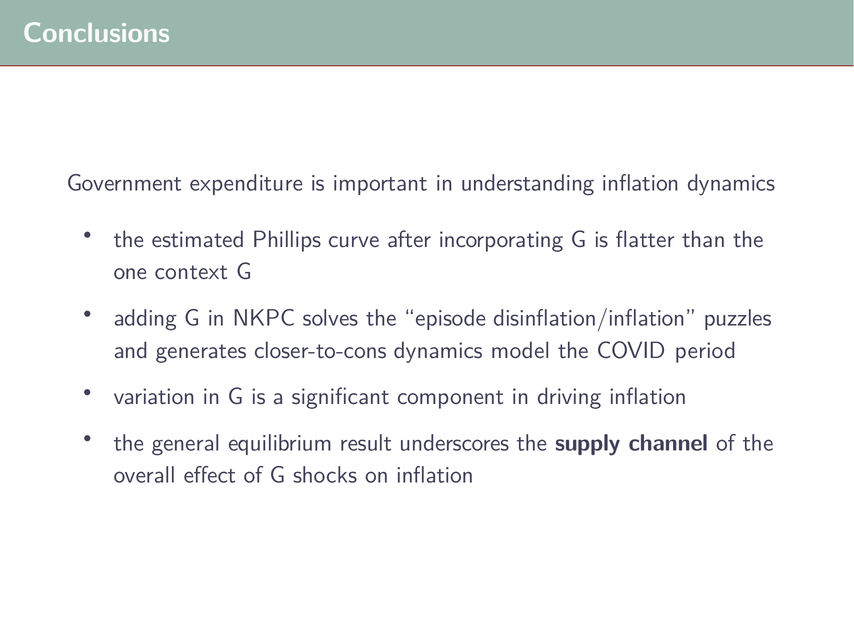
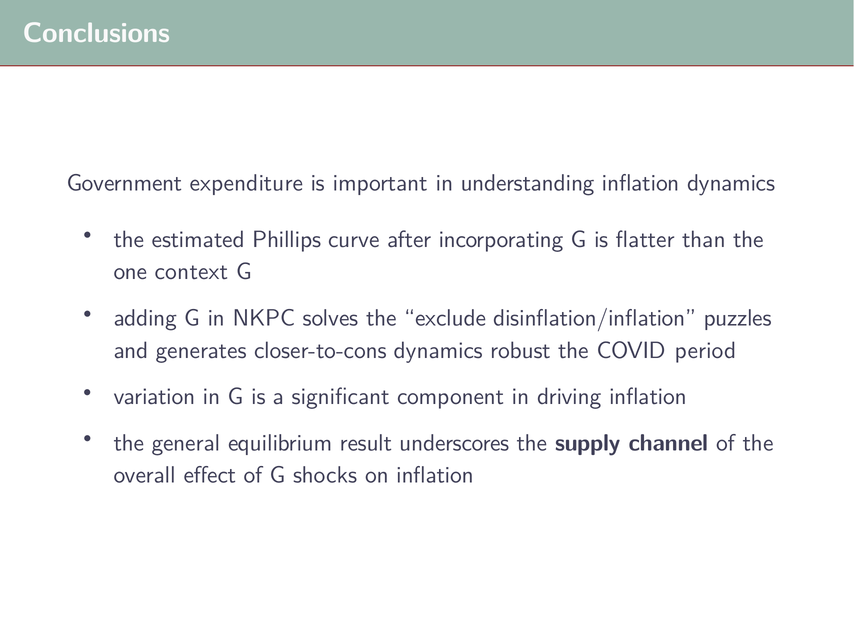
episode: episode -> exclude (445, 318)
model: model -> robust (521, 350)
